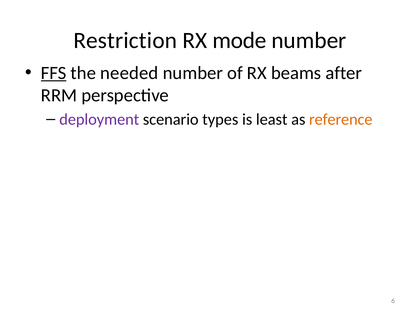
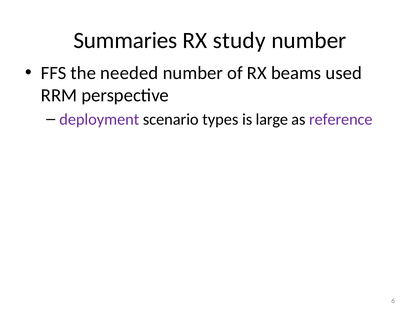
Restriction: Restriction -> Summaries (125, 40)
mode: mode -> study (239, 40)
FFS underline: present -> none (54, 73)
after: after -> used (344, 73)
least: least -> large (272, 119)
reference colour: orange -> purple (341, 119)
